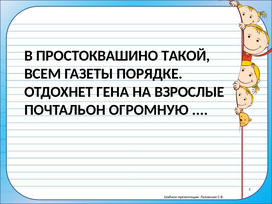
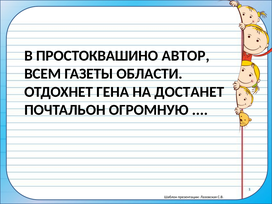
ТАКОЙ: ТАКОЙ -> АВТОР (186, 56)
ПОРЯДКЕ: ПОРЯДКЕ -> ОБЛАСТИ (150, 74)
ВЗРОСЛЫЕ: ВЗРОСЛЫЕ -> ДОСТАНЕТ (189, 92)
